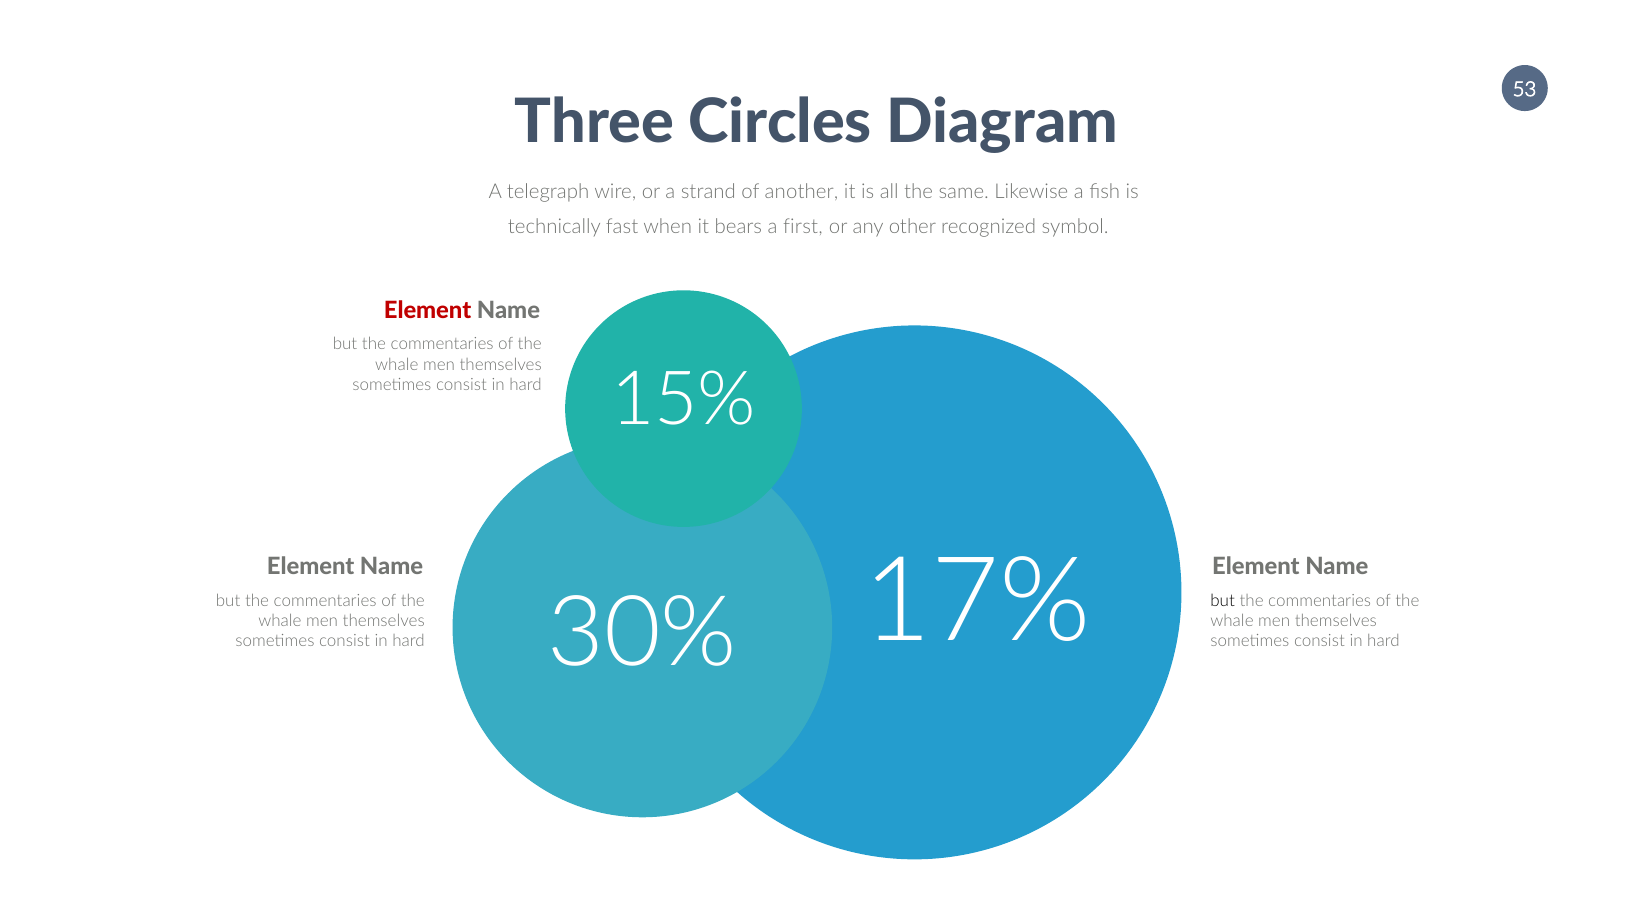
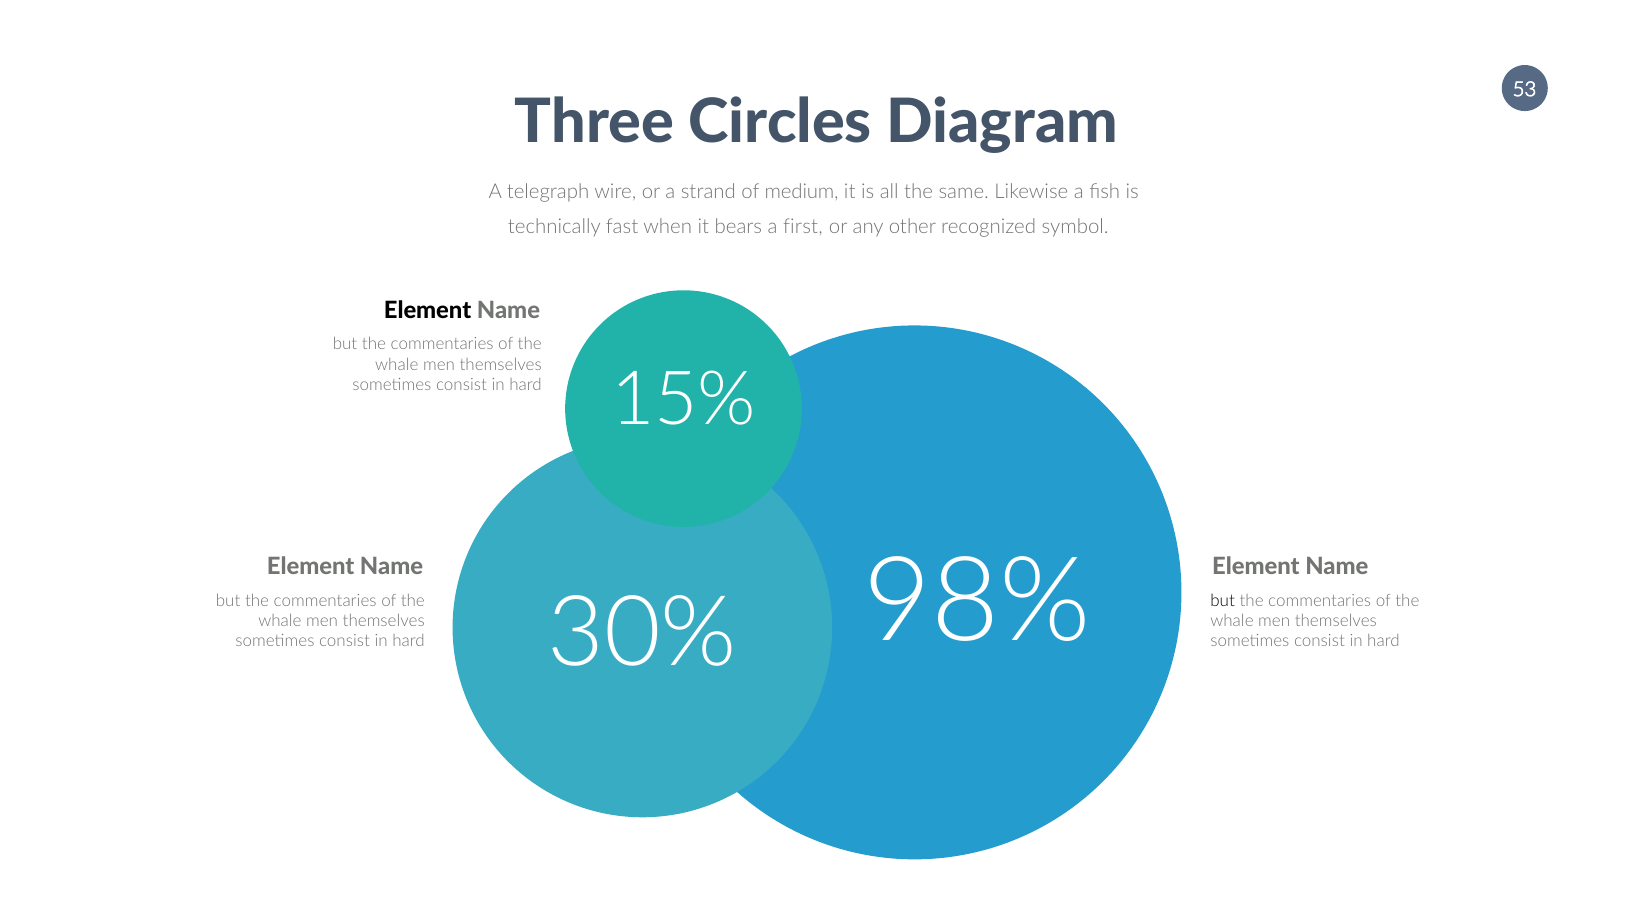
another: another -> medium (802, 192)
Element colour: red -> black (428, 311)
17%: 17% -> 98% (977, 602)
